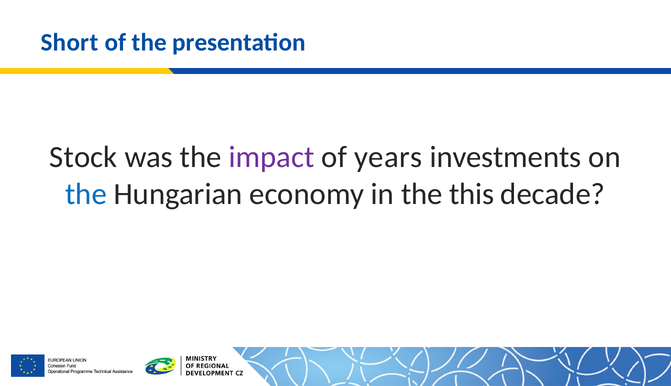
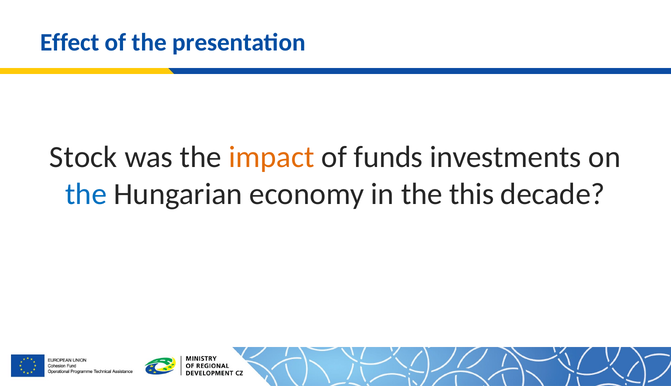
Short: Short -> Effect (70, 43)
impact colour: purple -> orange (271, 157)
years: years -> funds (388, 157)
